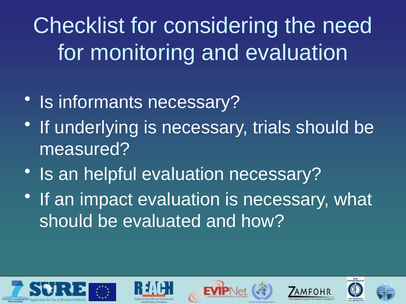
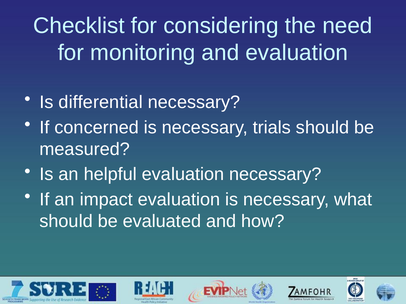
informants: informants -> differential (101, 102)
underlying: underlying -> concerned (97, 128)
